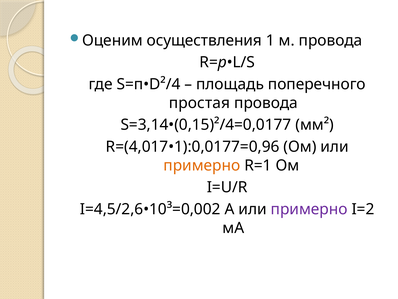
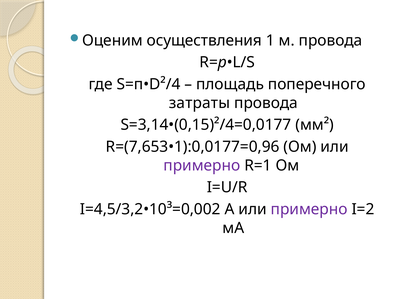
простая: простая -> затраты (199, 103)
R=(4,017•1):0,0177=0,96: R=(4,017•1):0,0177=0,96 -> R=(7,653•1):0,0177=0,96 (193, 147)
примерно colour: orange -> purple (202, 165)
I=4,5/2,6•10³=0,002: I=4,5/2,6•10³=0,002 -> I=4,5/3,2•10³=0,002 (150, 209)
